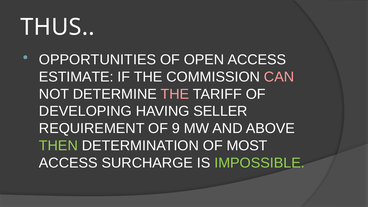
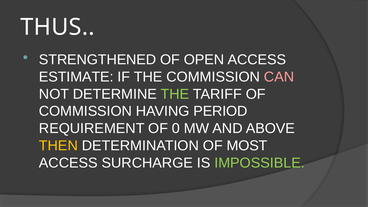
OPPORTUNITIES: OPPORTUNITIES -> STRENGTHENED (98, 60)
THE colour: pink -> light green (175, 94)
DEVELOPING: DEVELOPING -> COMMISSION (85, 111)
SELLER: SELLER -> PERIOD (220, 111)
9: 9 -> 0 (176, 128)
THEN colour: light green -> yellow (58, 146)
